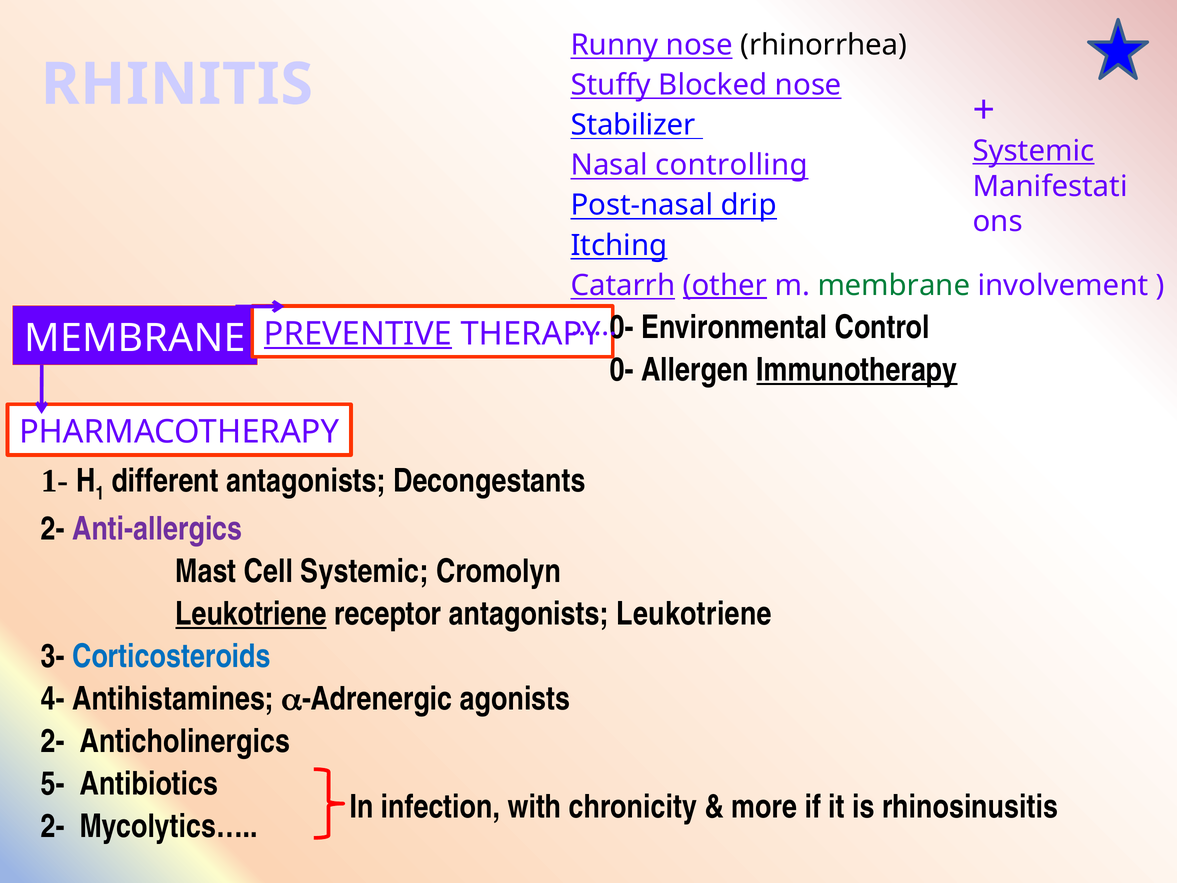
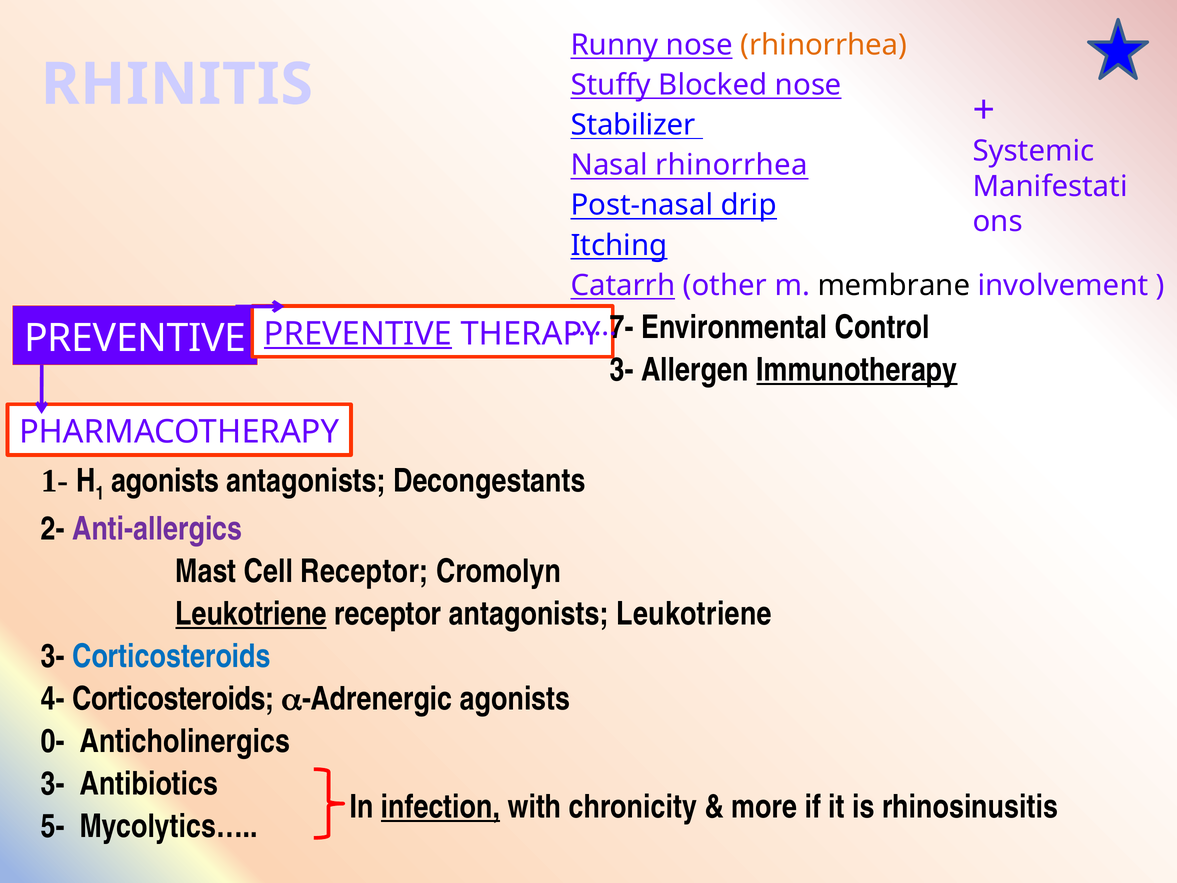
rhinorrhea colour: black -> orange (824, 45)
Systemic underline: present -> none (1034, 151)
Nasal controlling: controlling -> rhinorrhea (732, 165)
other underline: present -> none (725, 285)
membrane colour: green -> black (894, 285)
0-: 0- -> 7- (622, 327)
MEMBRANE: MEMBRANE -> PREVENTIVE (135, 338)
0-: 0- -> 3- (622, 370)
different: different -> agonists (165, 481)
Cell Systemic: Systemic -> Receptor (364, 571)
4- Antihistamines: Antihistamines -> Corticosteroids (173, 699)
2-: 2- -> 0- (53, 741)
5-: 5- -> 3- (53, 784)
infection underline: none -> present (441, 807)
2-: 2- -> 5- (53, 826)
